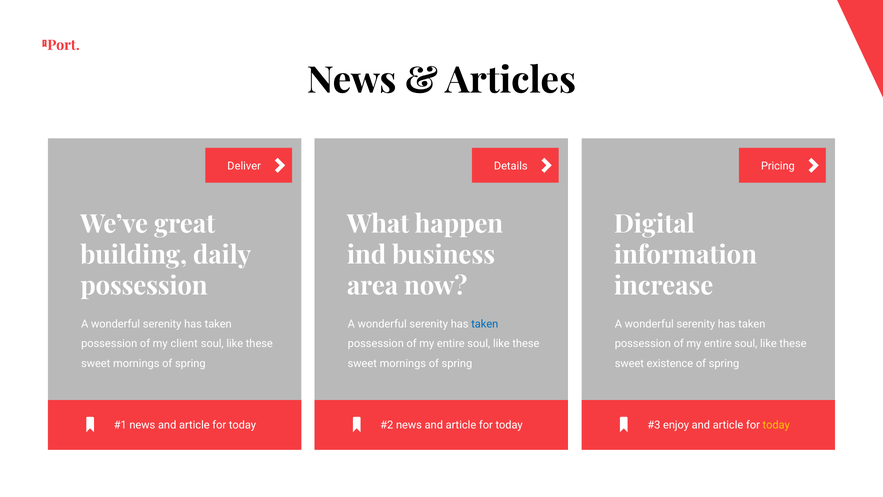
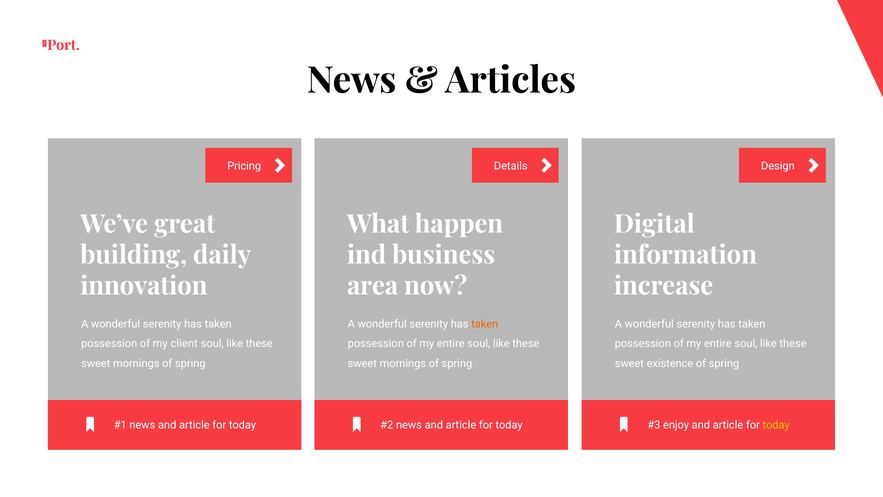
Deliver: Deliver -> Pricing (244, 166)
Pricing: Pricing -> Design (778, 166)
possession: possession -> innovation (144, 286)
taken colour: blue -> orange (485, 324)
